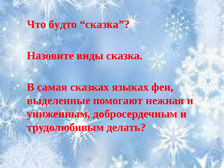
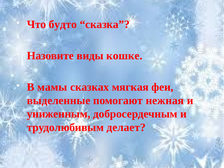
виды сказка: сказка -> кошке (124, 56)
самая: самая -> мамы (52, 87)
языках: языках -> мягкая (130, 87)
делать: делать -> делает (126, 127)
